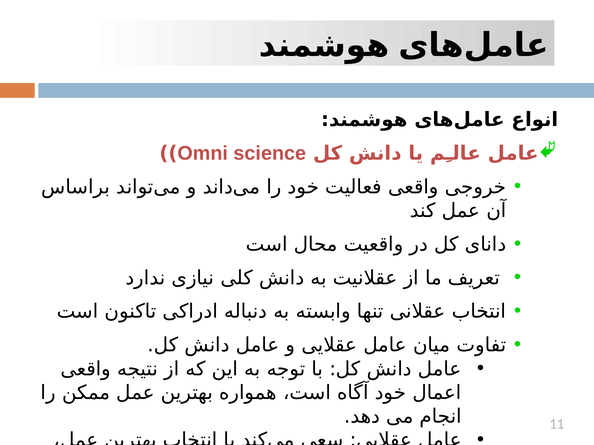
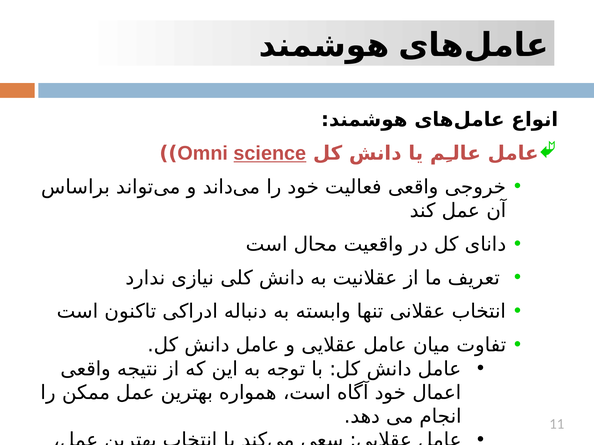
science underline: none -> present (270, 153)
